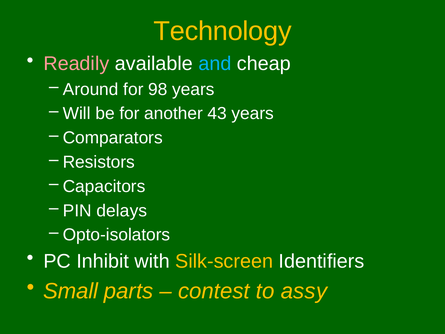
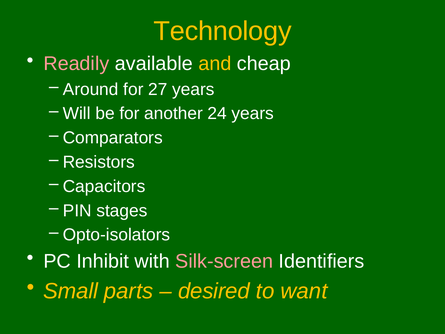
and colour: light blue -> yellow (215, 64)
98: 98 -> 27 (158, 89)
43: 43 -> 24 (217, 113)
delays: delays -> stages (122, 210)
Silk-screen colour: yellow -> pink (224, 261)
contest: contest -> desired (214, 291)
assy: assy -> want (304, 291)
